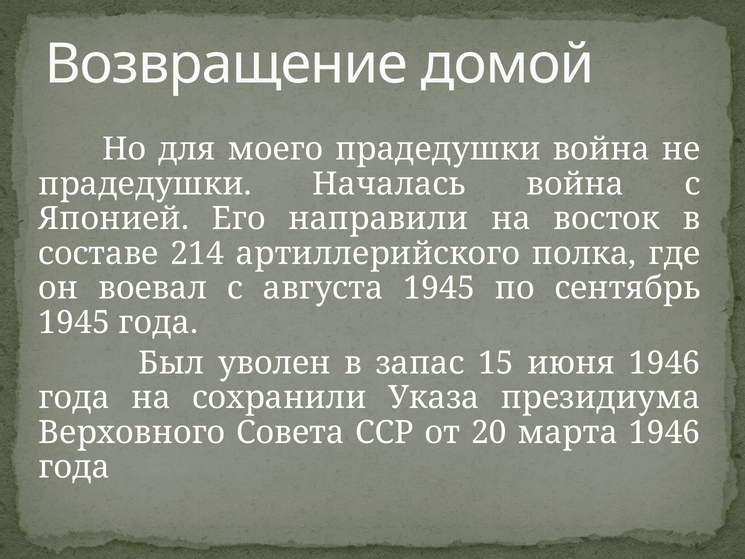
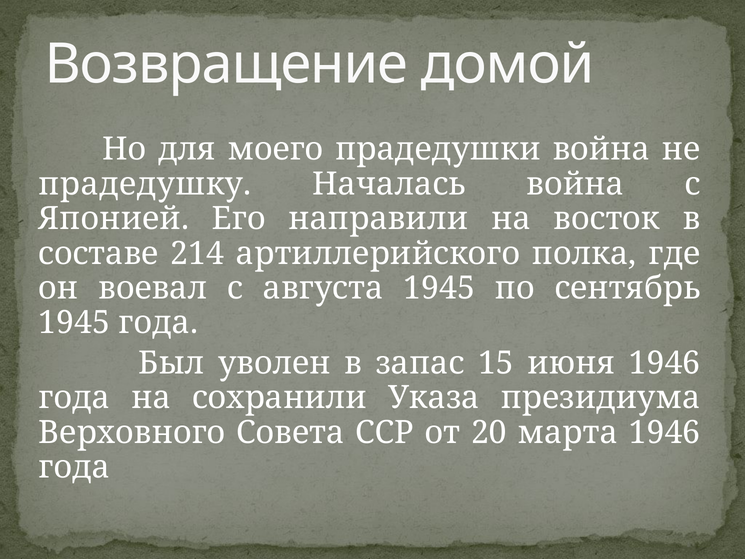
прадедушки: прадедушки -> прадедушку (145, 184)
